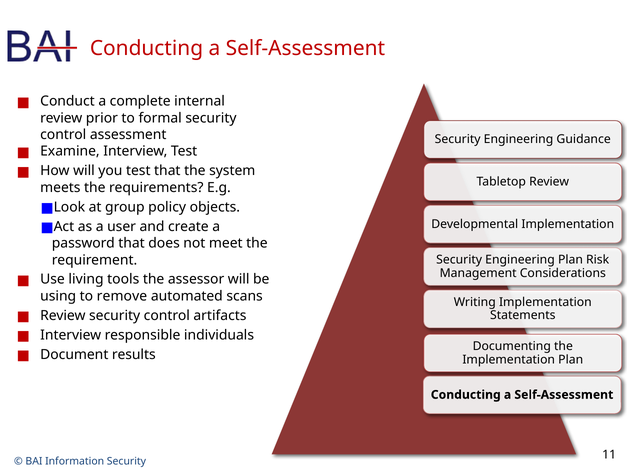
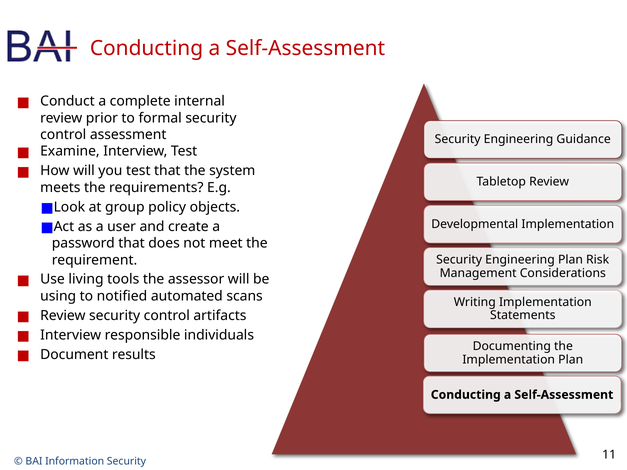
remove: remove -> notified (122, 296)
